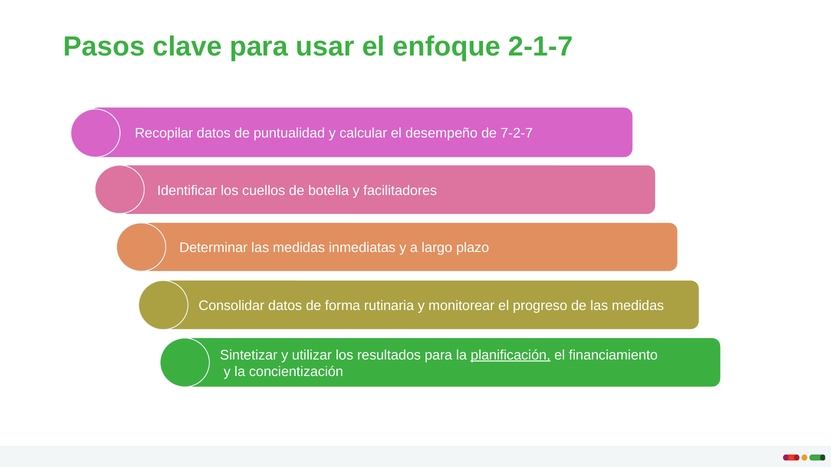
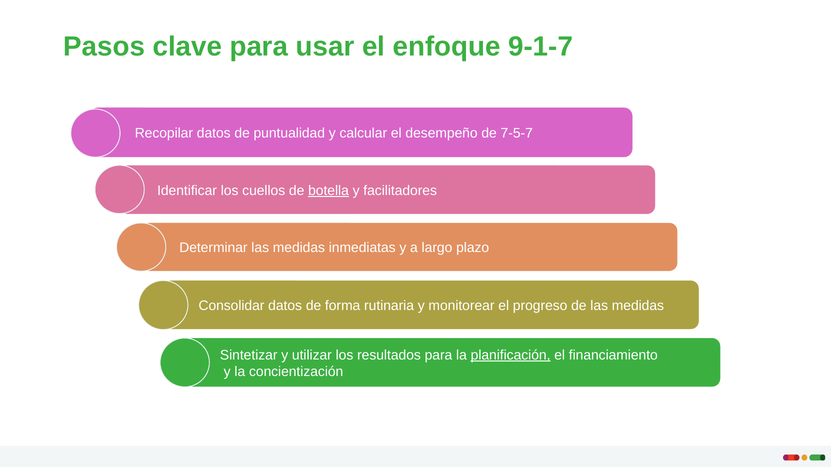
2-1-7: 2-1-7 -> 9-1-7 (541, 47)
7-2-7: 7-2-7 -> 7-5-7 (517, 133)
botella underline: none -> present (329, 191)
